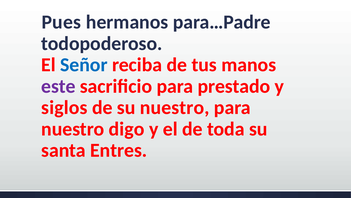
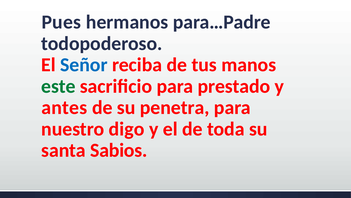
este colour: purple -> green (58, 86)
siglos: siglos -> antes (64, 107)
su nuestro: nuestro -> penetra (175, 107)
Entres: Entres -> Sabios (119, 150)
